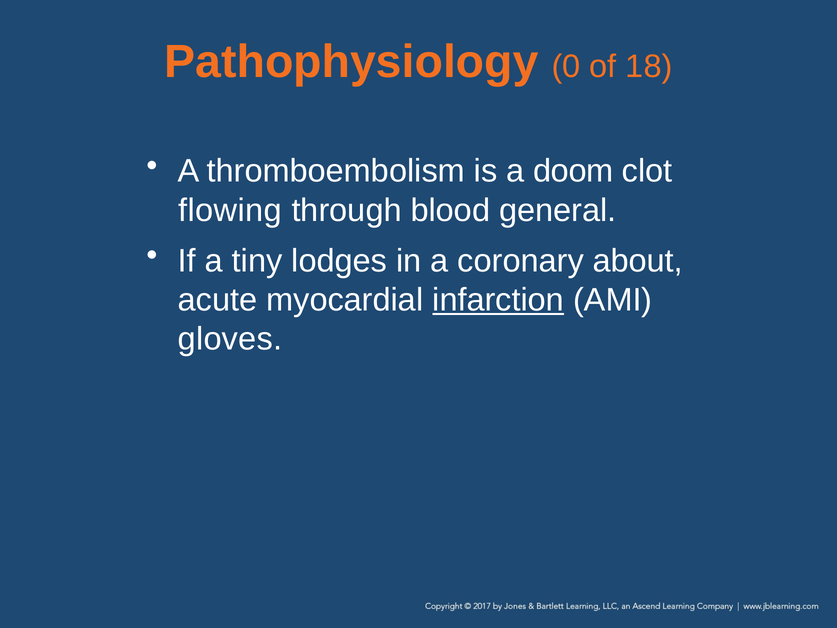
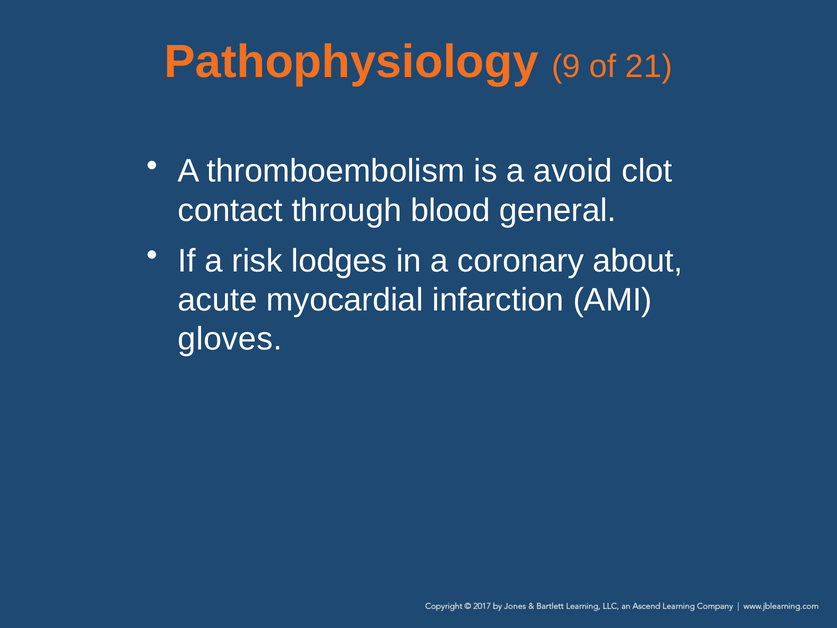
0: 0 -> 9 (566, 66)
18: 18 -> 21 (649, 66)
doom: doom -> avoid (573, 171)
flowing: flowing -> contact (230, 210)
tiny: tiny -> risk (257, 261)
infarction underline: present -> none (498, 300)
